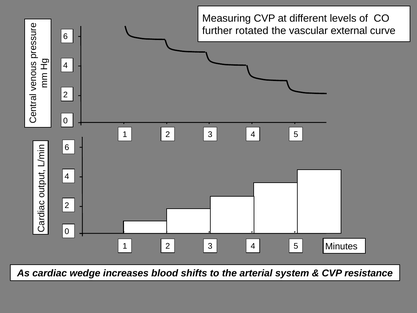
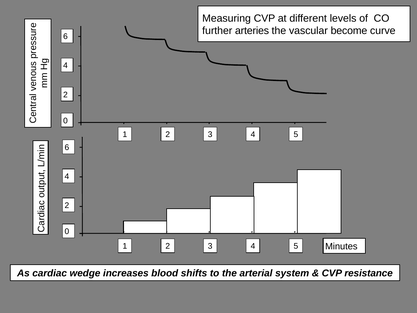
rotated: rotated -> arteries (252, 31)
external: external -> become (349, 31)
